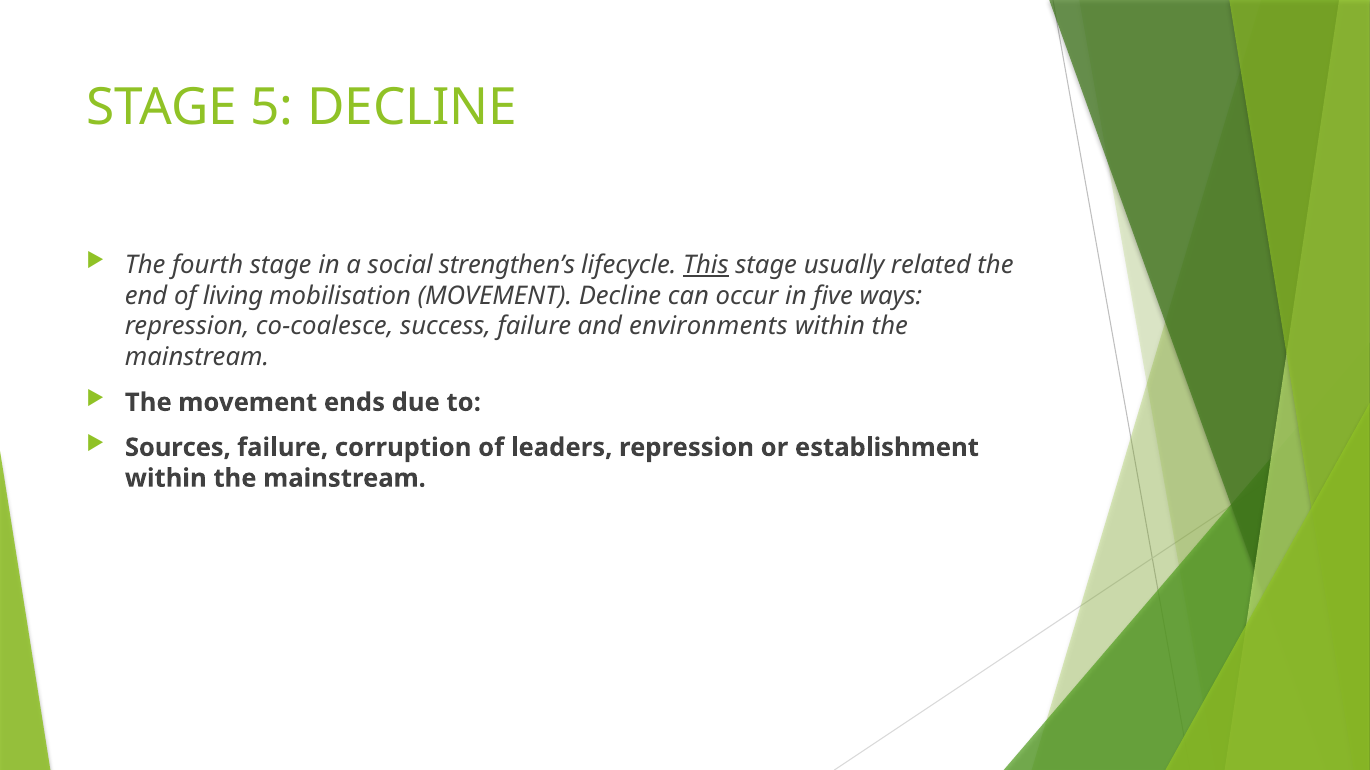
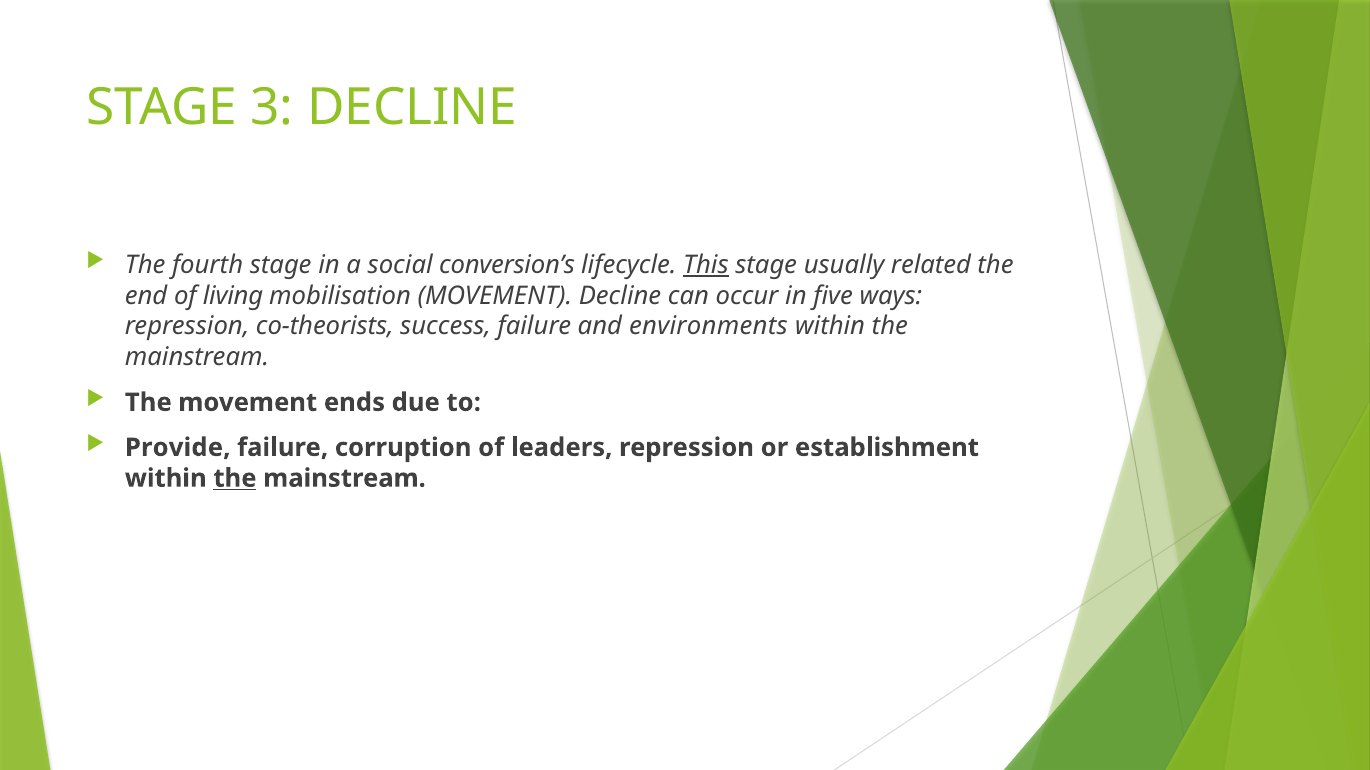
5: 5 -> 3 (272, 108)
strengthen’s: strengthen’s -> conversion’s (507, 265)
co-coalesce: co-coalesce -> co-theorists (325, 327)
Sources: Sources -> Provide (178, 448)
the underline: none -> present (235, 479)
